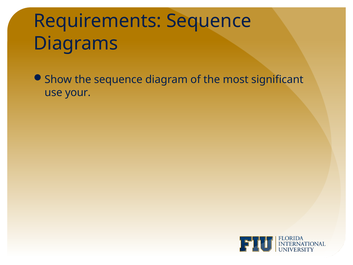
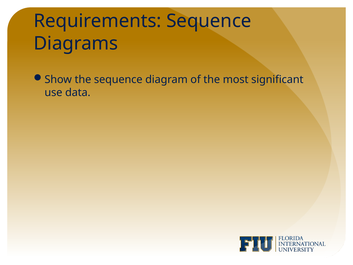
your: your -> data (78, 93)
